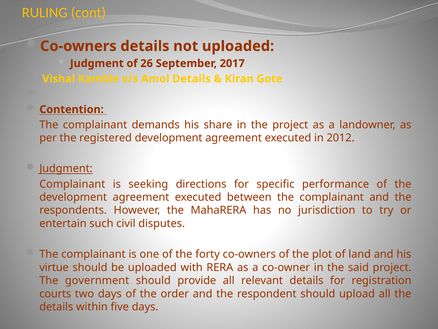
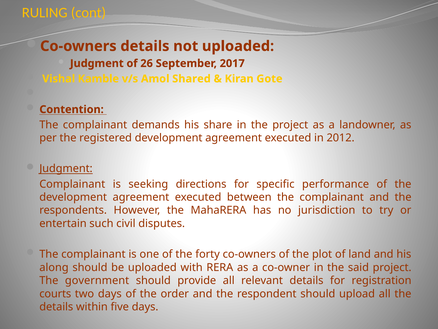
Amol Details: Details -> Shared (191, 79)
virtue: virtue -> along (54, 267)
